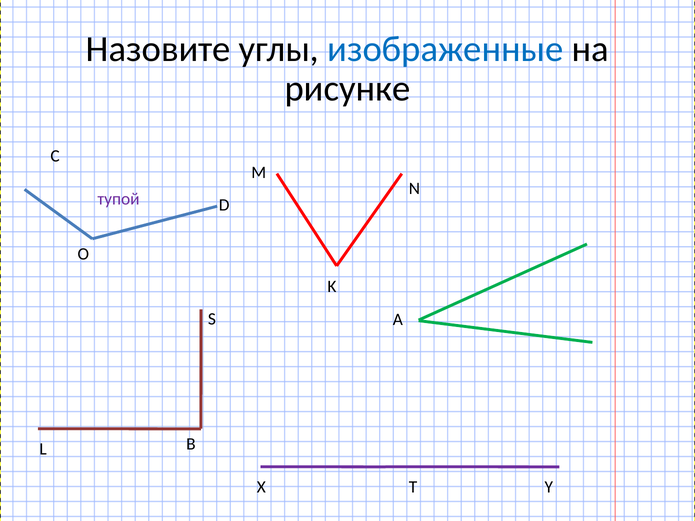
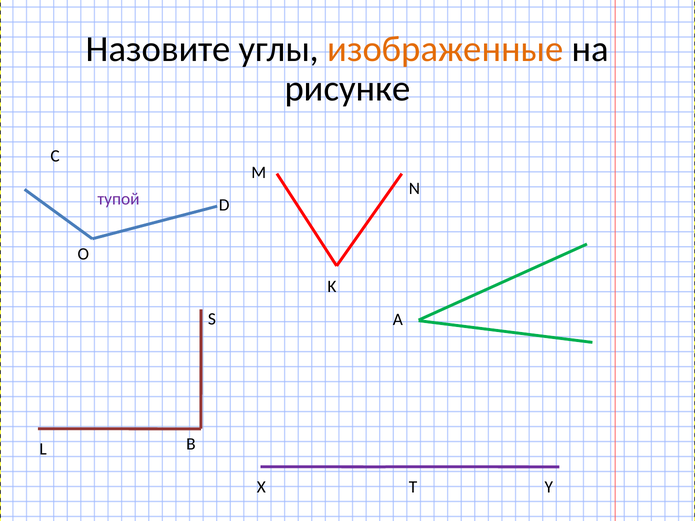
изображенные colour: blue -> orange (445, 49)
